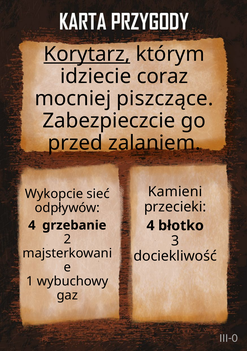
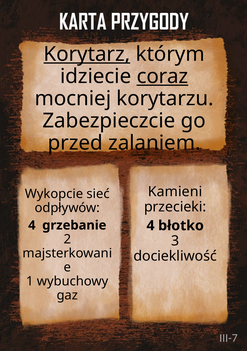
coraz underline: none -> present (162, 76)
piszczące: piszczące -> korytarzu (165, 99)
III-0: III-0 -> III-7 (228, 338)
